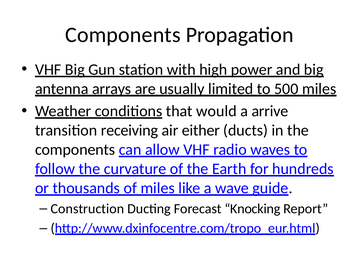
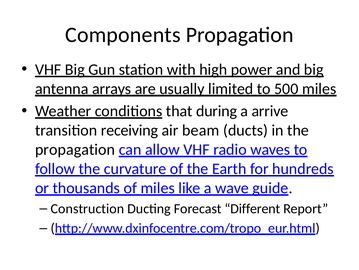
would: would -> during (217, 111)
either: either -> beam (201, 130)
components: components -> propagation (75, 149)
Knocking: Knocking -> Different (252, 208)
